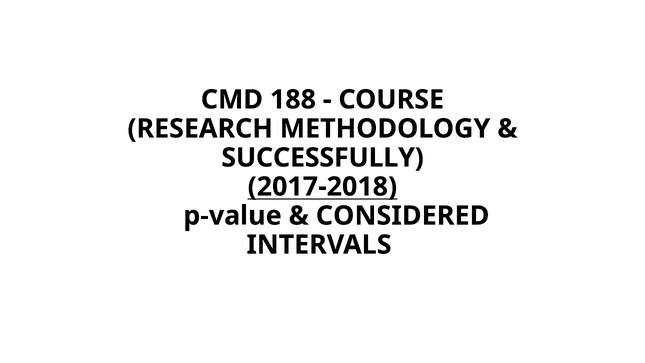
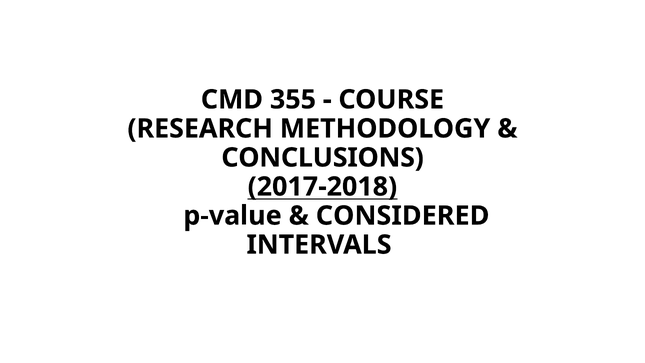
188: 188 -> 355 (293, 100)
SUCCESSFULLY: SUCCESSFULLY -> CONCLUSIONS (323, 158)
